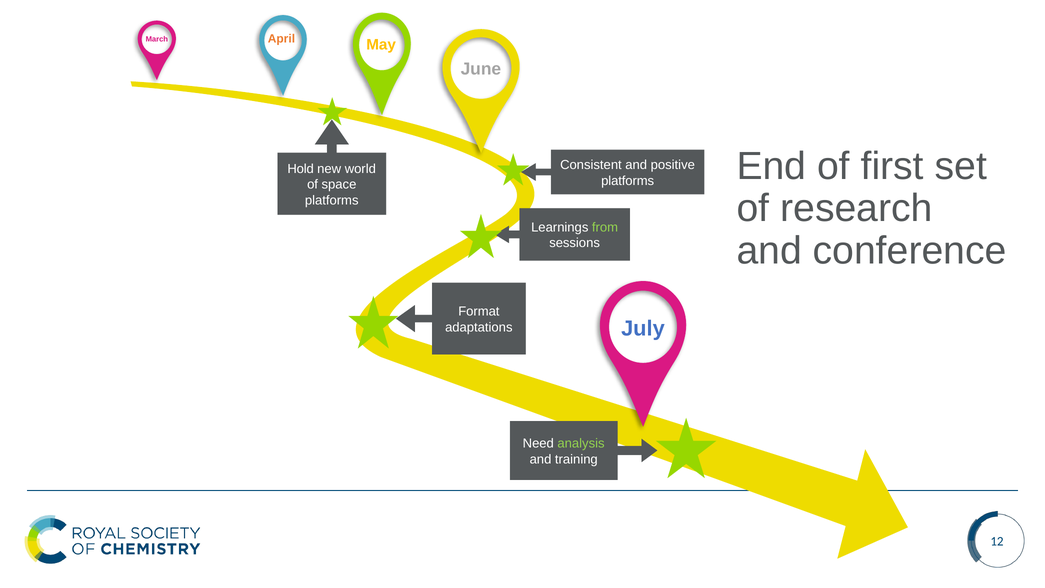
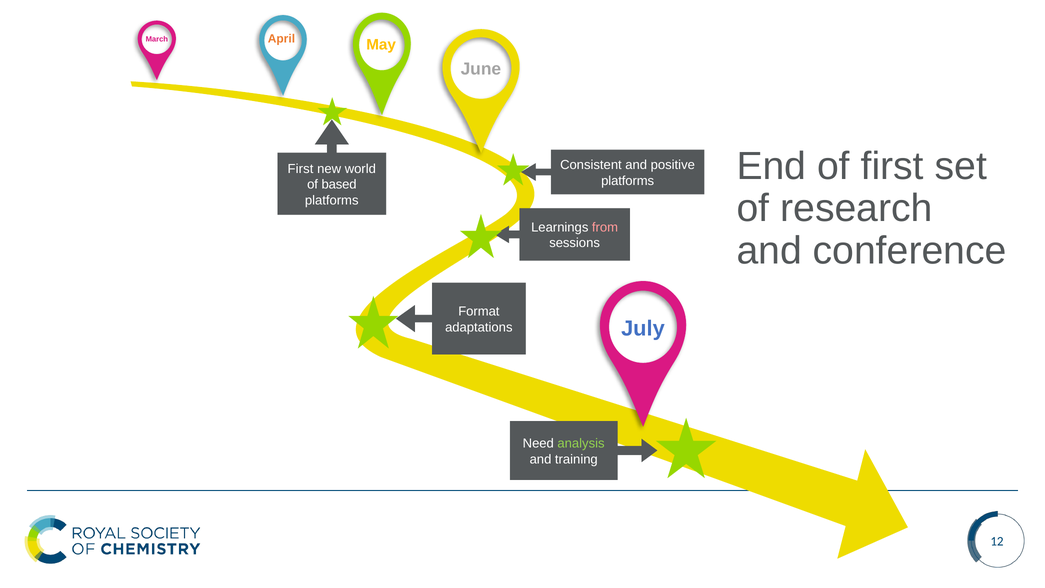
Hold: Hold -> First (301, 169)
space: space -> based (339, 185)
from colour: light green -> pink (605, 227)
